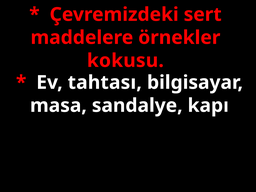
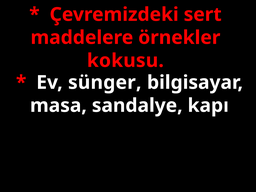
tahtası: tahtası -> sünger (105, 83)
